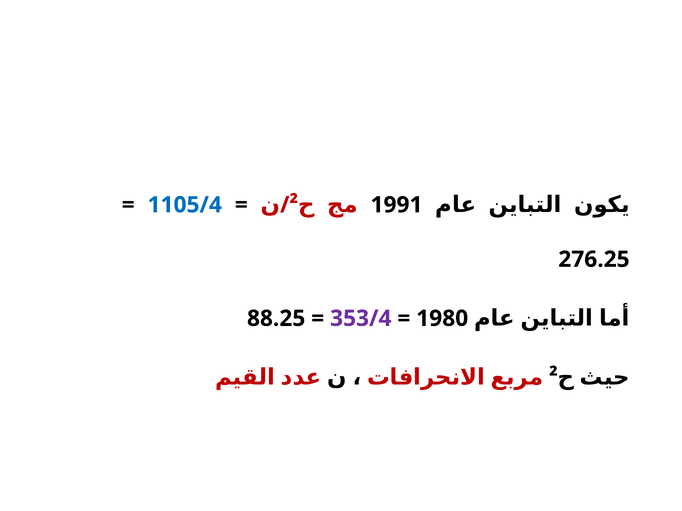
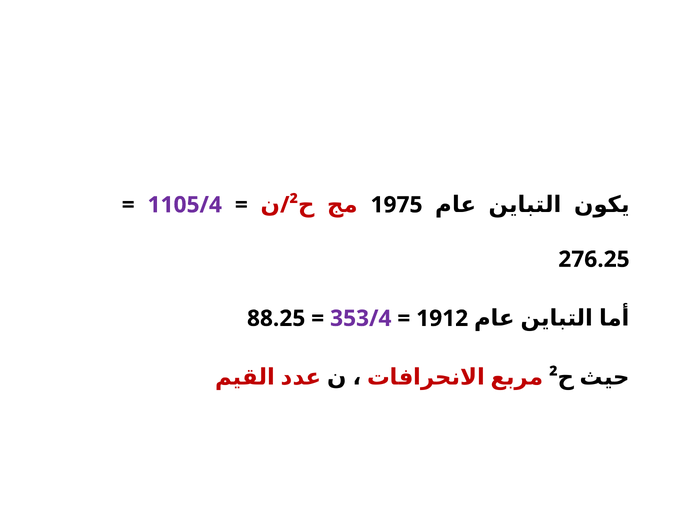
1105/4 colour: blue -> purple (185, 205)
1991: 1991 -> 1975 (397, 205)
1980: 1980 -> 1912 (442, 319)
